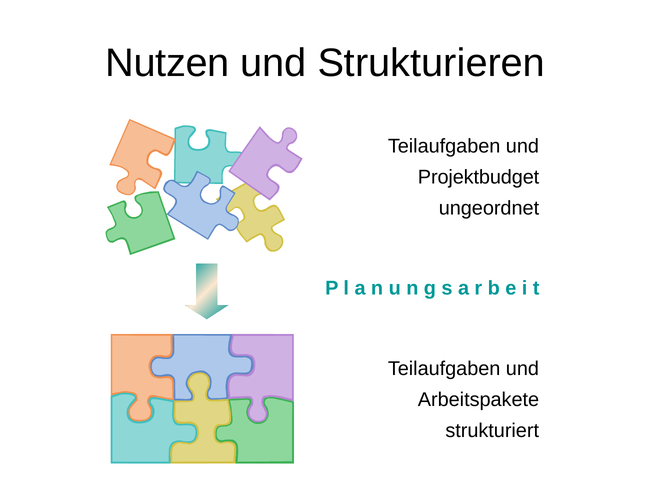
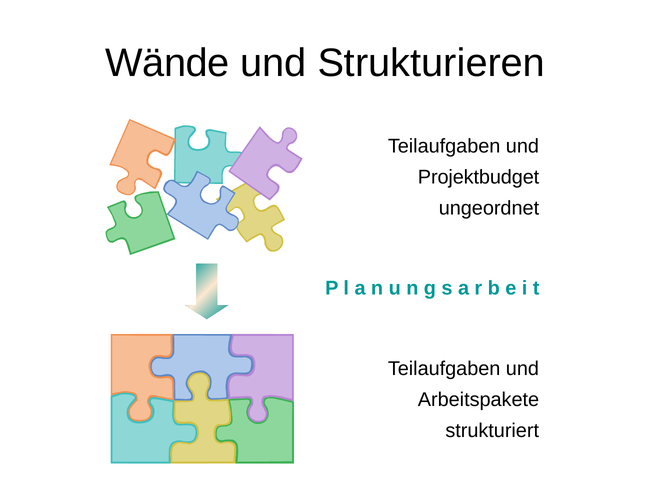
Nutzen: Nutzen -> Wände (167, 63)
